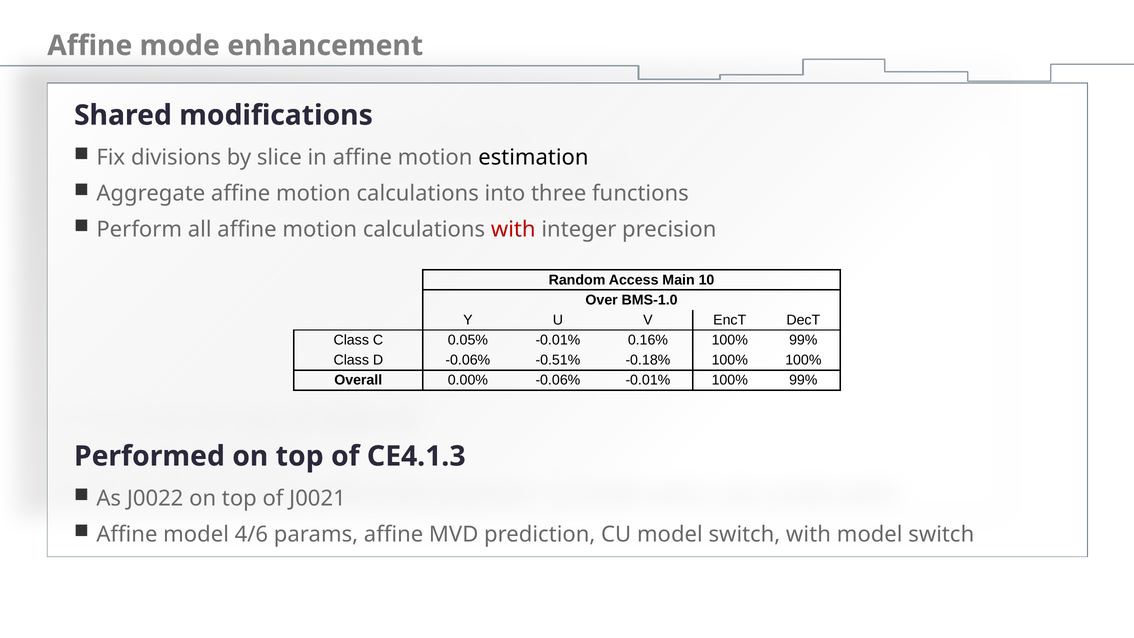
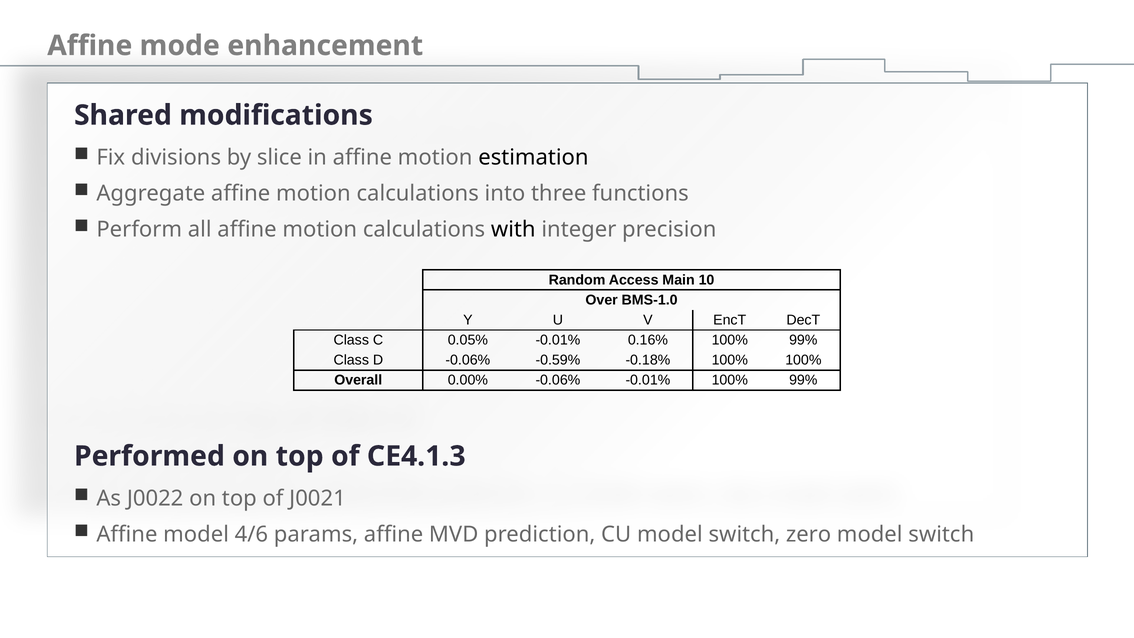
with colour: red -> black (513, 230)
-0.51%: -0.51% -> -0.59% (558, 360)
switch with: with -> zero (809, 534)
